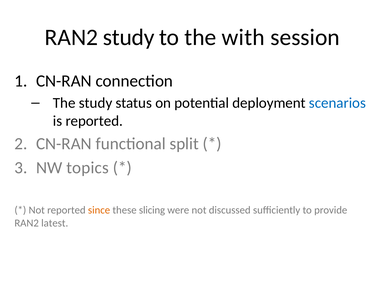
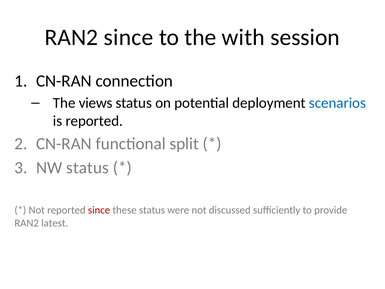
RAN2 study: study -> since (128, 37)
The study: study -> views (96, 103)
NW topics: topics -> status (88, 168)
since colour: orange -> red (99, 210)
these slicing: slicing -> status (152, 210)
